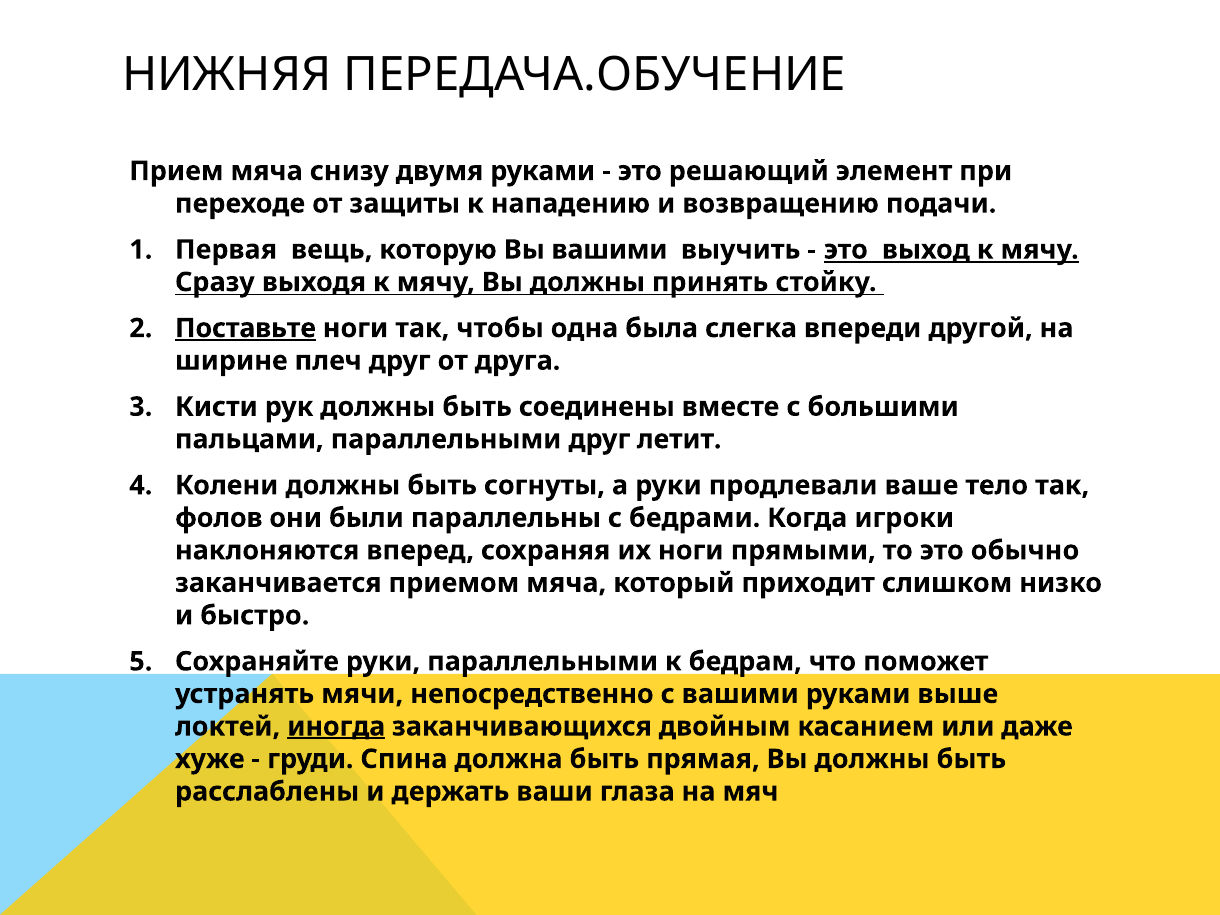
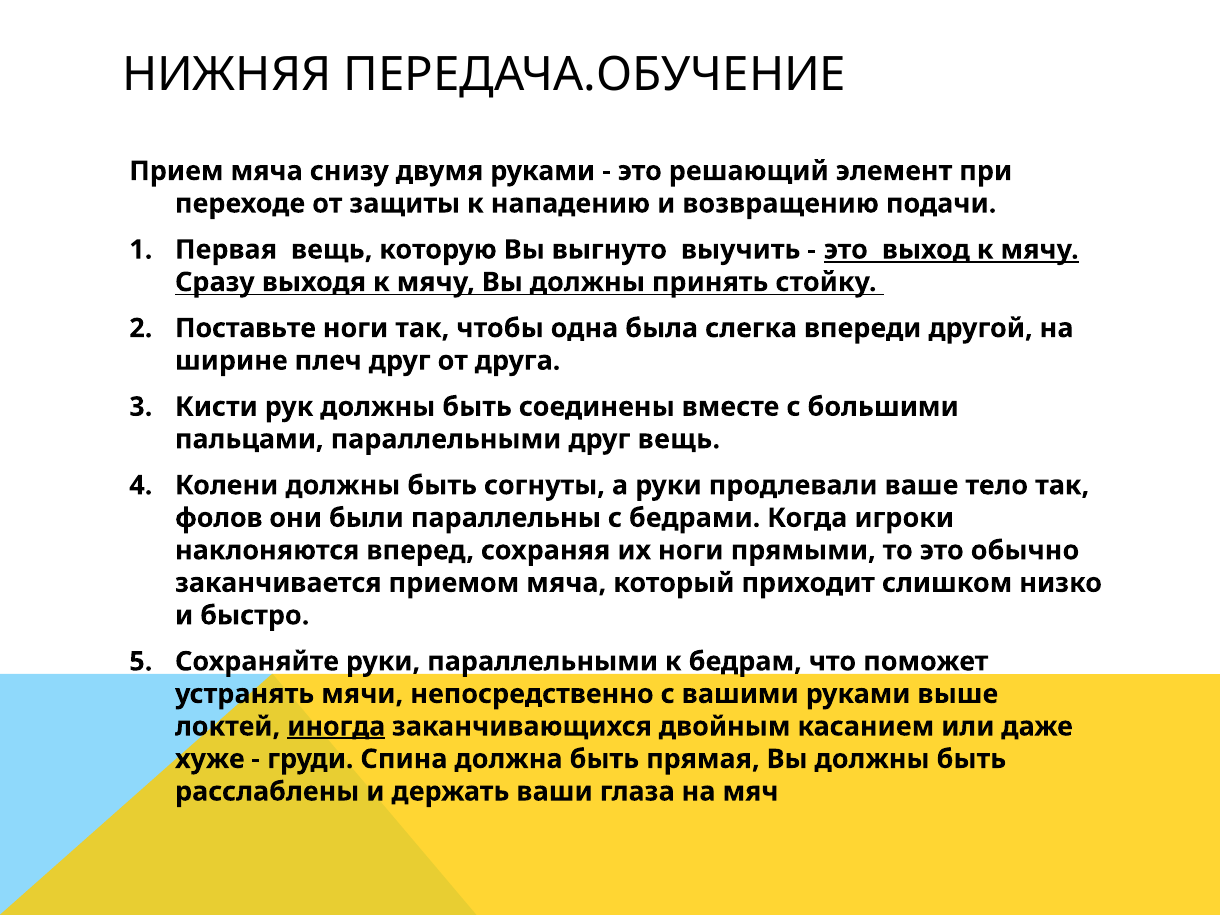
Вы вашими: вашими -> выгнуто (609, 250)
Поставьте underline: present -> none (246, 328)
друг летит: летит -> вещь (679, 439)
